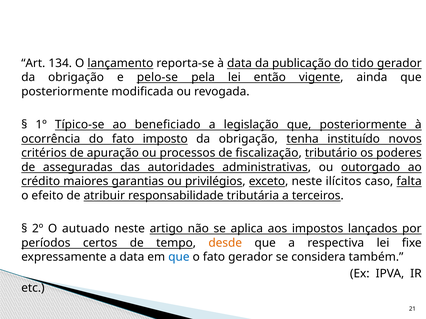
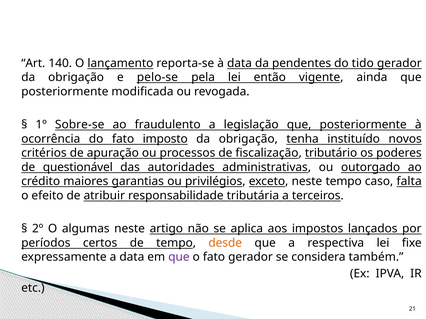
134: 134 -> 140 (60, 63)
publicação: publicação -> pendentes (302, 63)
Típico-se: Típico-se -> Sobre-se (80, 125)
beneficiado: beneficiado -> fraudulento (168, 125)
asseguradas: asseguradas -> questionável (78, 167)
neste ilícitos: ilícitos -> tempo (344, 182)
autuado: autuado -> algumas (86, 229)
que colour: blue -> purple (179, 257)
